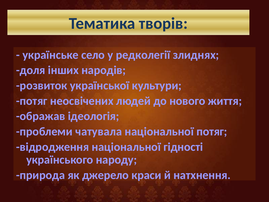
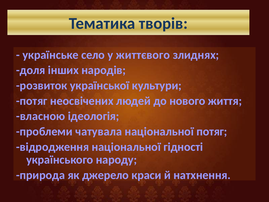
редколегії: редколегії -> життєвого (143, 55)
ображав: ображав -> власною (41, 116)
